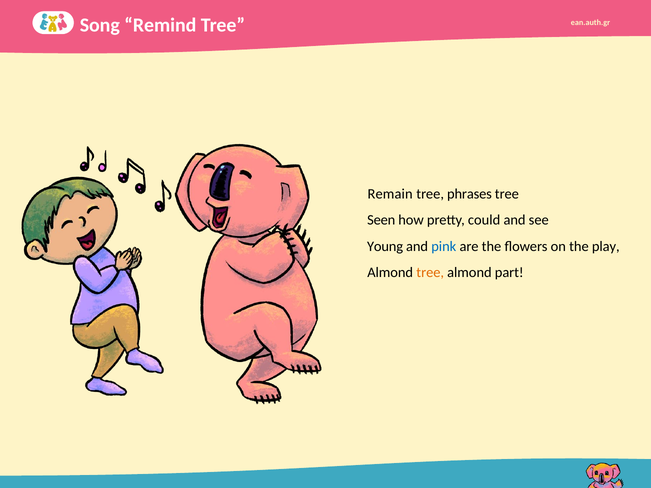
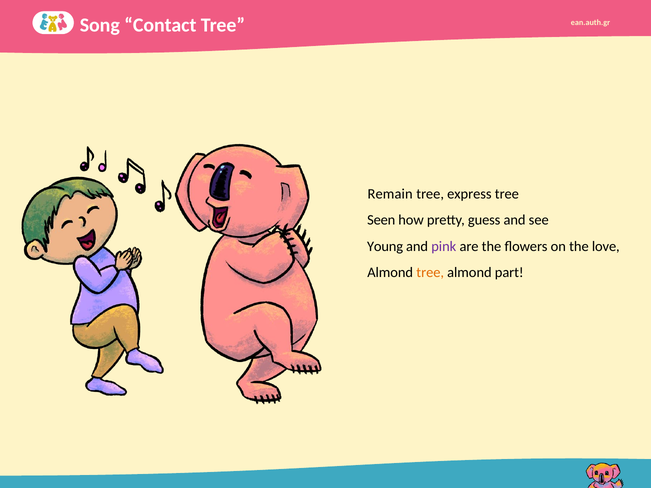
Remind: Remind -> Contact (160, 25)
phrases: phrases -> express (469, 194)
could: could -> guess (484, 220)
pink colour: blue -> purple (444, 247)
play: play -> love (606, 247)
